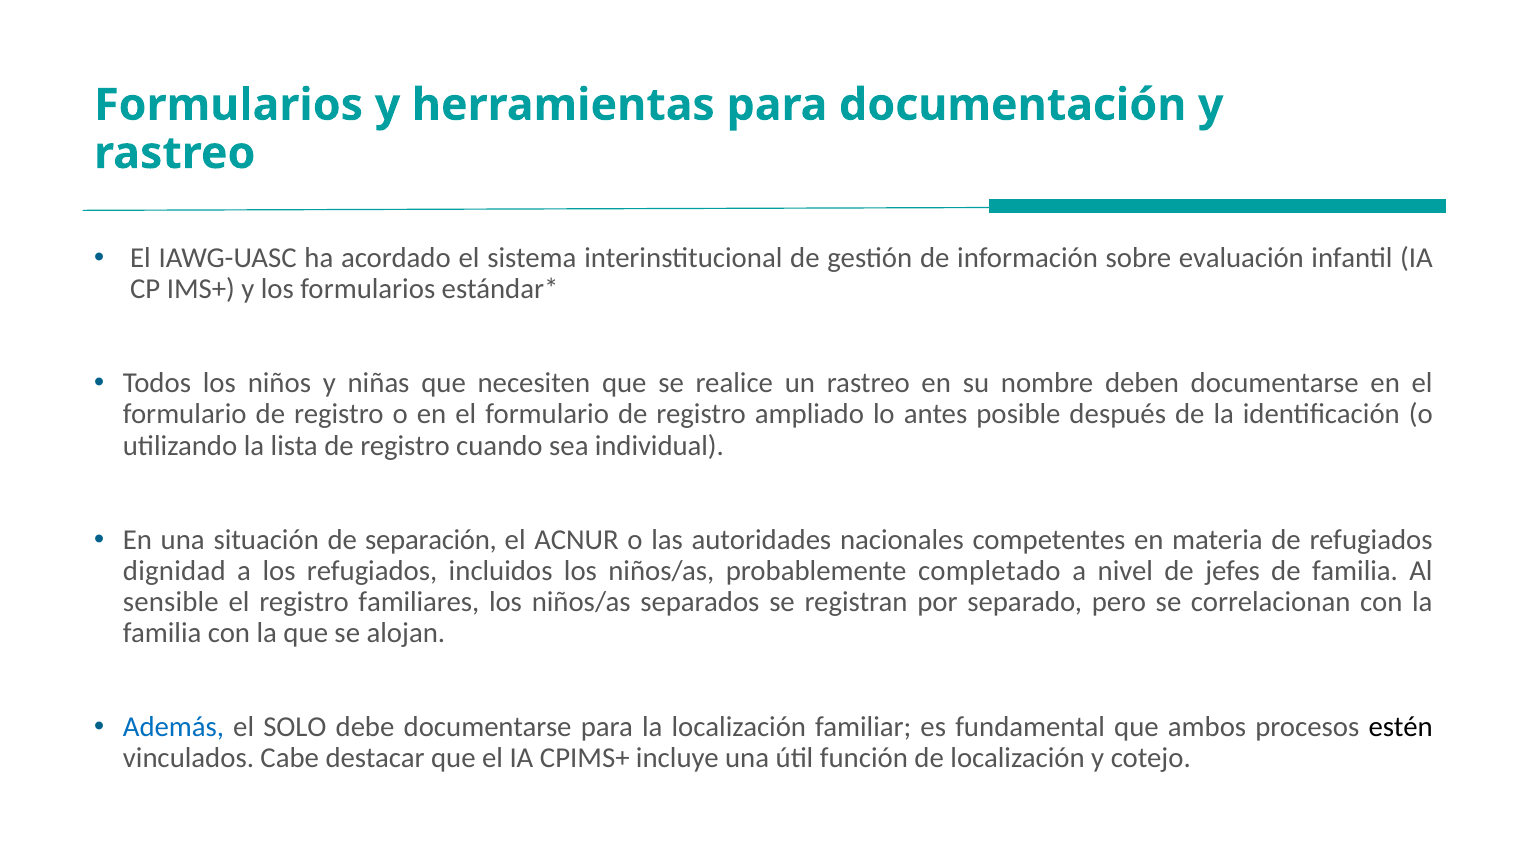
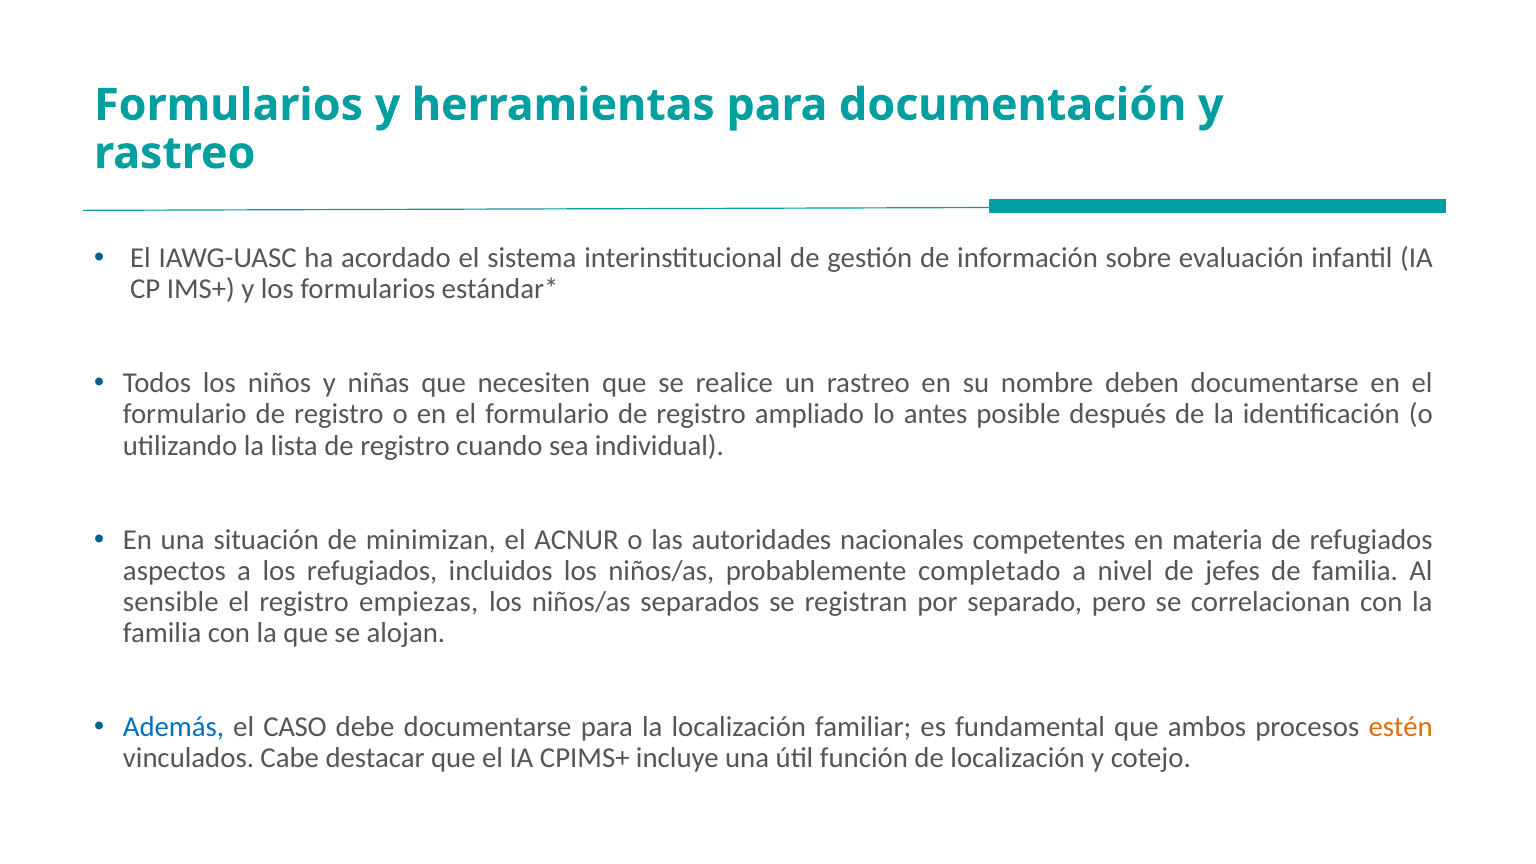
separación: separación -> minimizan (431, 540)
dignidad: dignidad -> aspectos (174, 571)
familiares: familiares -> empiezas (419, 602)
SOLO: SOLO -> CASO (295, 727)
estén colour: black -> orange (1401, 727)
